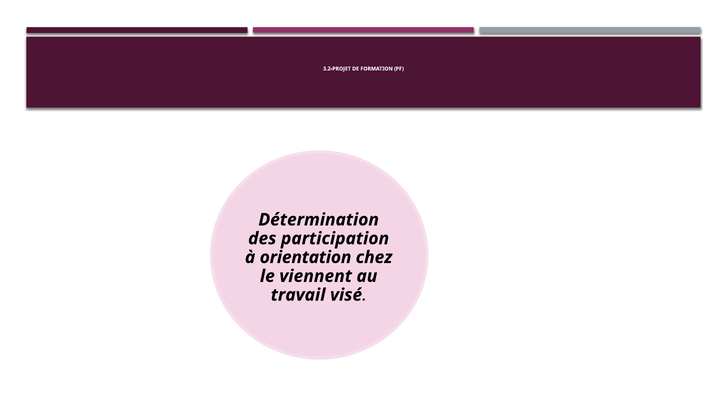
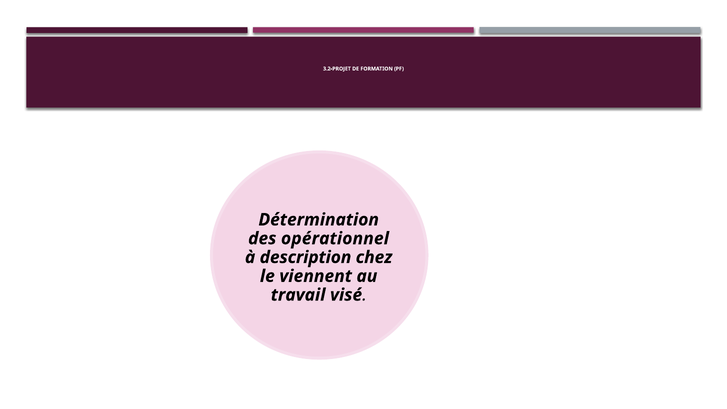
participation: participation -> opérationnel (335, 238)
orientation: orientation -> description (306, 257)
